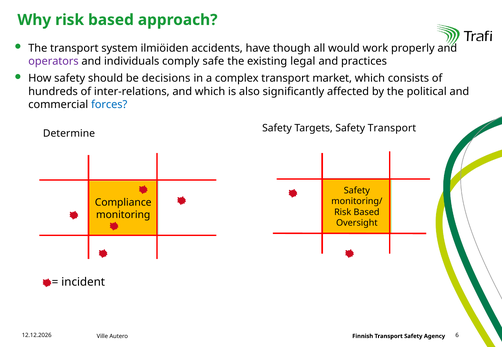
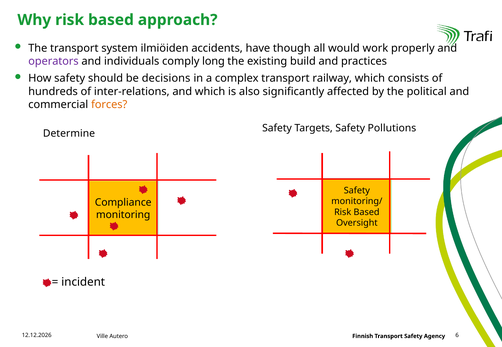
safe: safe -> long (213, 62)
legal: legal -> build (303, 62)
market: market -> railway (332, 79)
forces colour: blue -> orange (109, 105)
Safety Transport: Transport -> Pollutions (392, 128)
